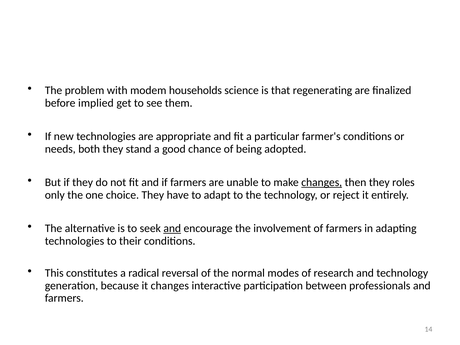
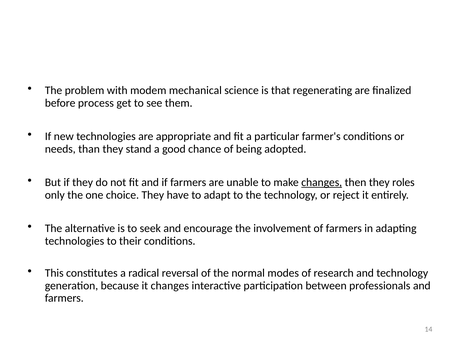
households: households -> mechanical (195, 91)
implied: implied -> process (96, 103)
both: both -> than (89, 149)
and underline: present -> none (172, 229)
